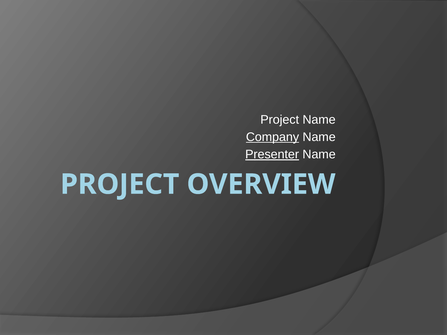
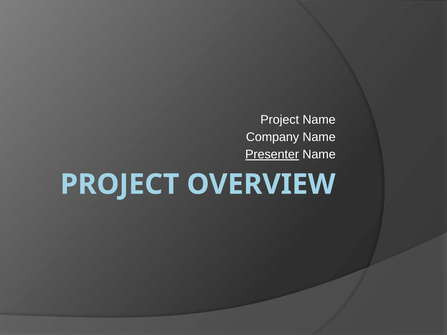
Company underline: present -> none (273, 137)
